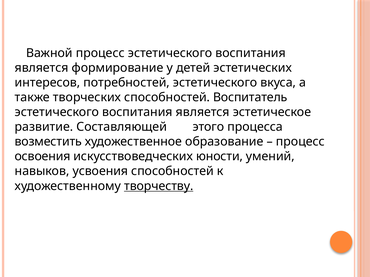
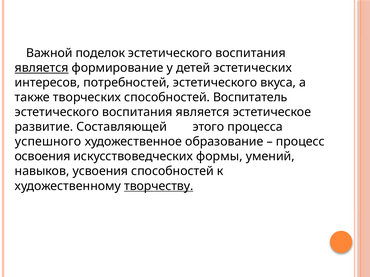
Важной процесс: процесс -> поделок (100, 53)
является underline: none -> present (42, 68)
возместить: возместить -> успешного (48, 142)
юности: юности -> формы (219, 157)
